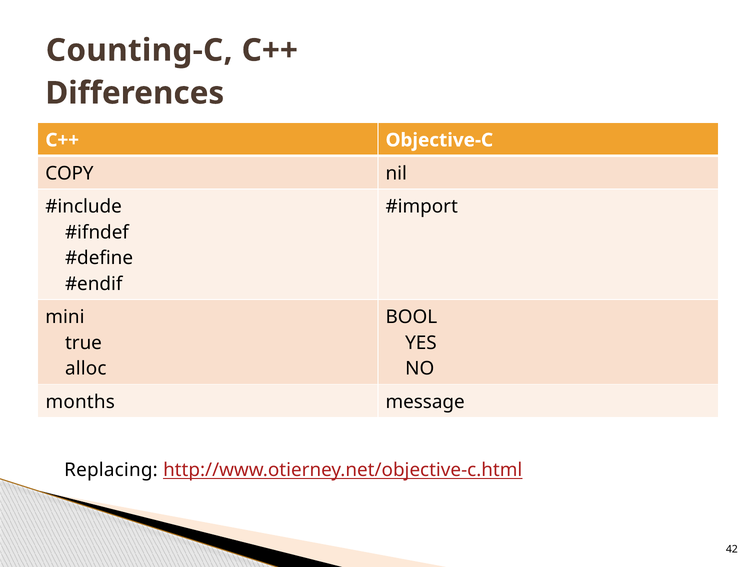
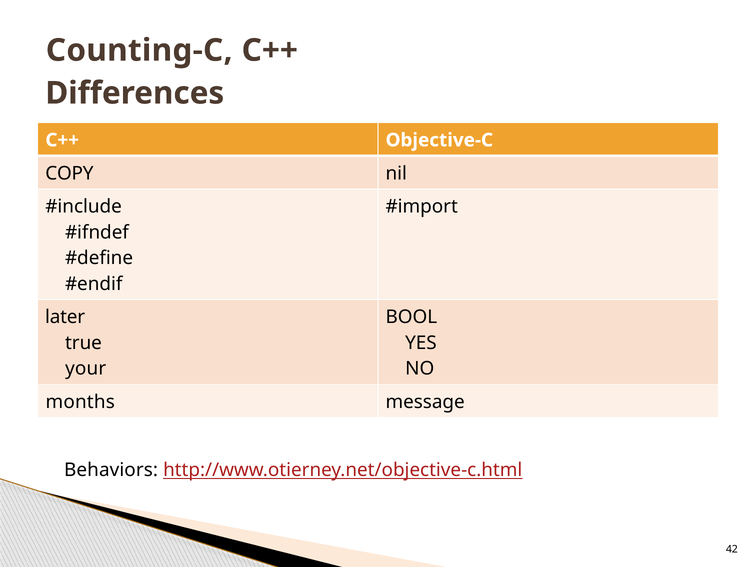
mini: mini -> later (65, 317)
alloc: alloc -> your (86, 369)
Replacing: Replacing -> Behaviors (111, 470)
